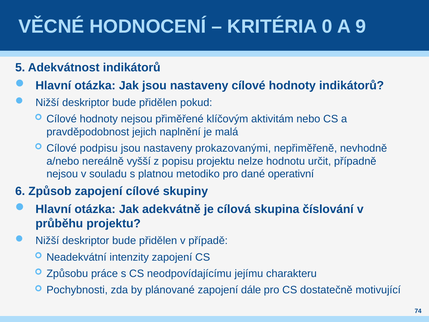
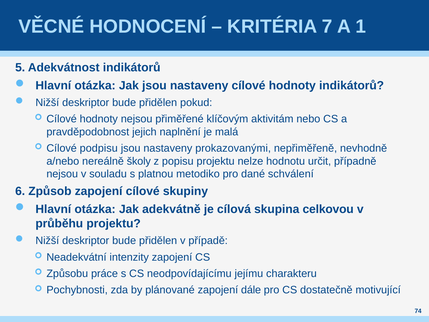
0: 0 -> 7 (327, 27)
9: 9 -> 1 (361, 27)
vyšší: vyšší -> školy (139, 161)
operativní: operativní -> schválení (291, 174)
číslování: číslování -> celkovou (328, 209)
